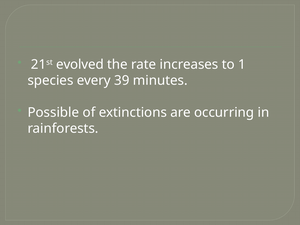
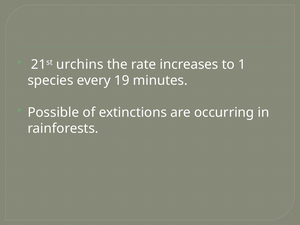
evolved: evolved -> urchins (80, 64)
39: 39 -> 19 (122, 80)
